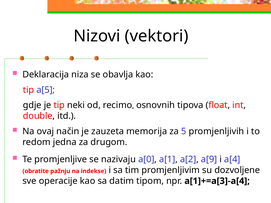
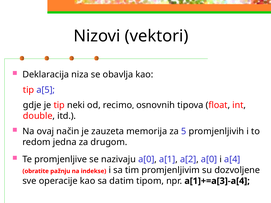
a[2 a[9: a[9 -> a[0 (209, 159)
